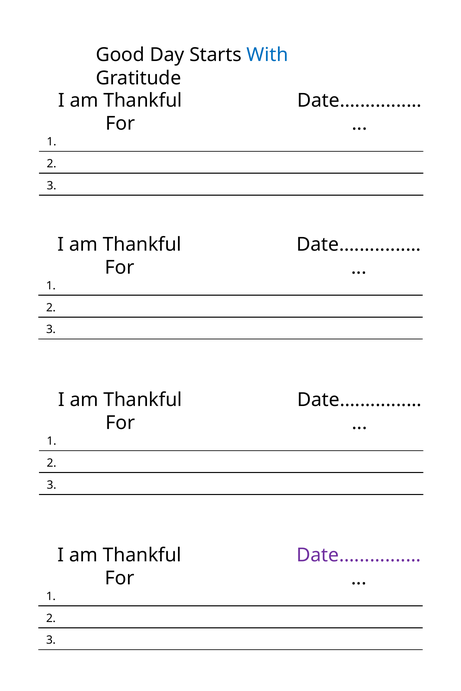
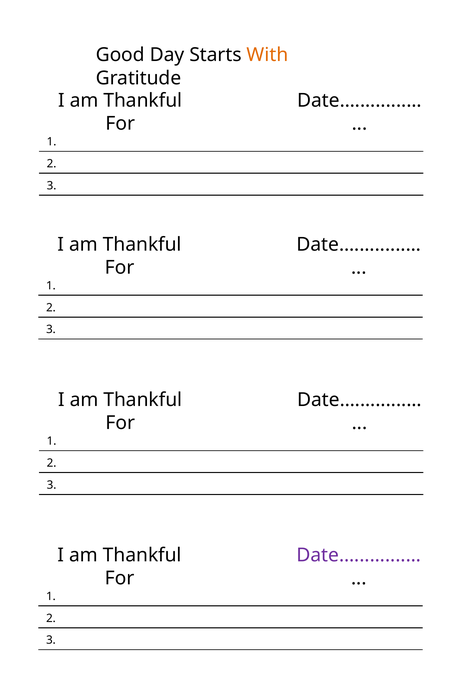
With colour: blue -> orange (267, 55)
